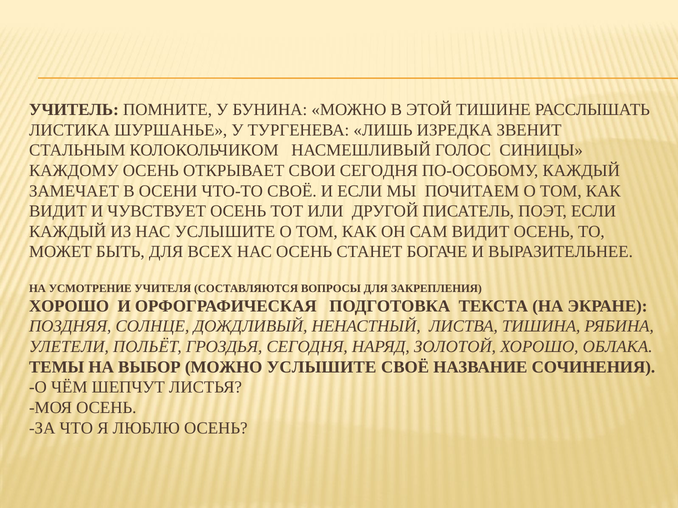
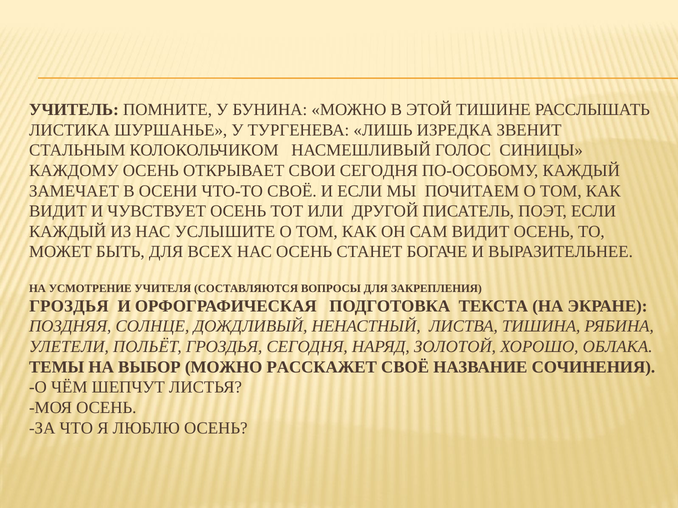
ХОРОШО: ХОРОШО -> ГРОЗДЬЯ (69, 306)
МОЖНО УСЛЫШИТЕ: УСЛЫШИТЕ -> РАССКАЖЕТ (322, 367)
